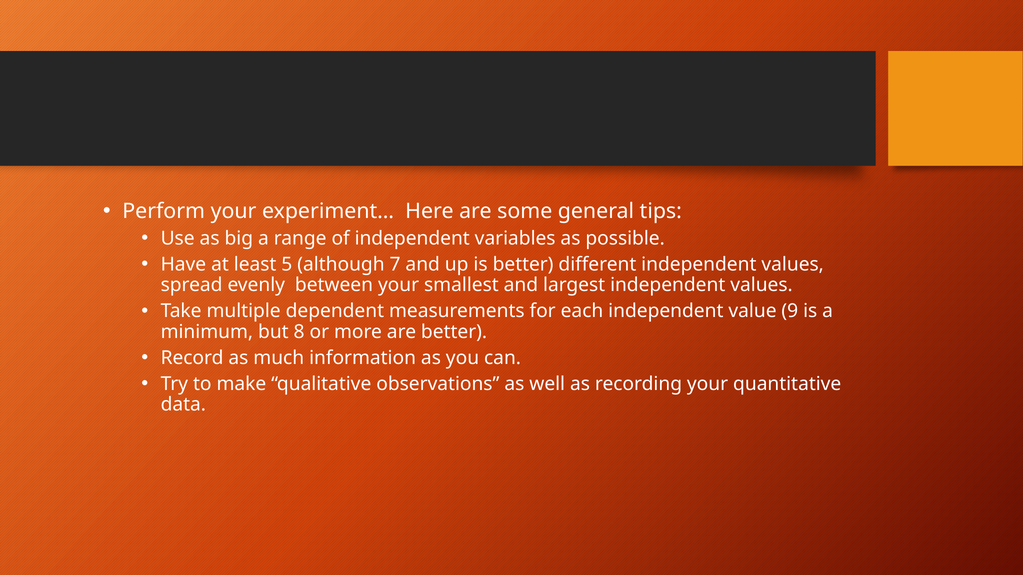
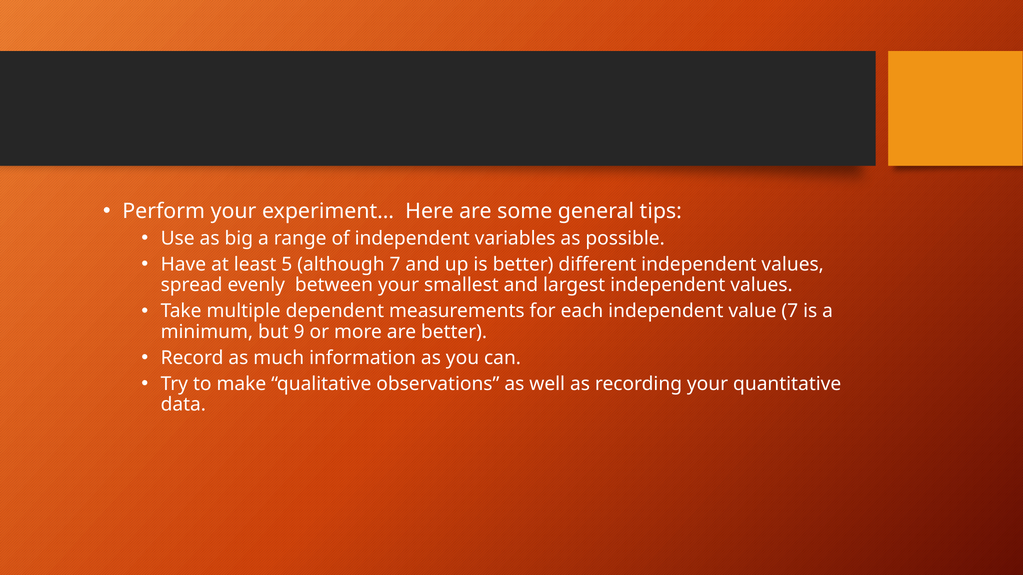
value 9: 9 -> 7 (790, 311)
8: 8 -> 9 (299, 332)
